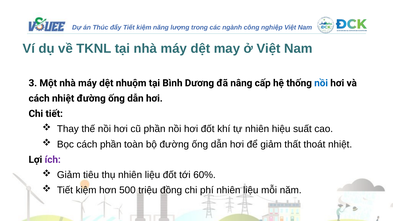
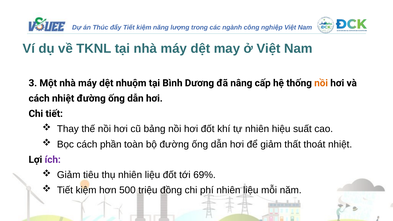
nồi colour: blue -> orange (321, 83)
cũ phần: phần -> bảng (155, 129)
60%: 60% -> 69% (205, 175)
